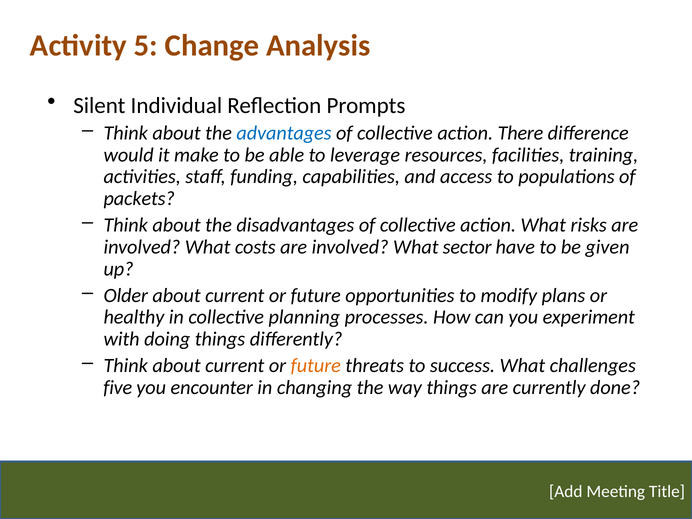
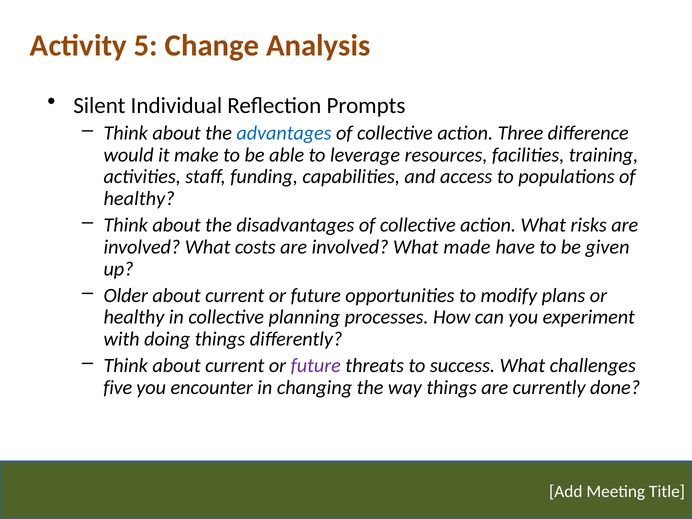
There: There -> Three (520, 133)
packets: packets -> healthy (139, 199)
sector: sector -> made (467, 247)
future colour: orange -> purple (316, 366)
